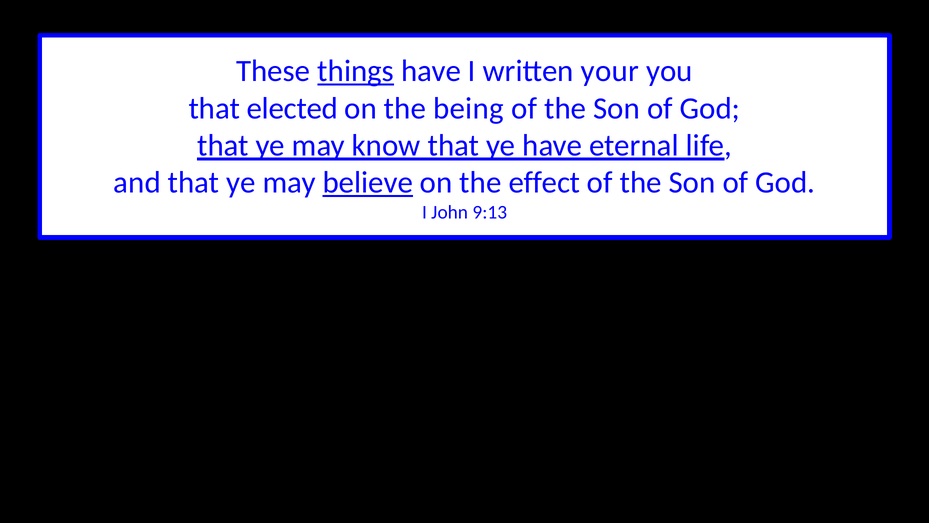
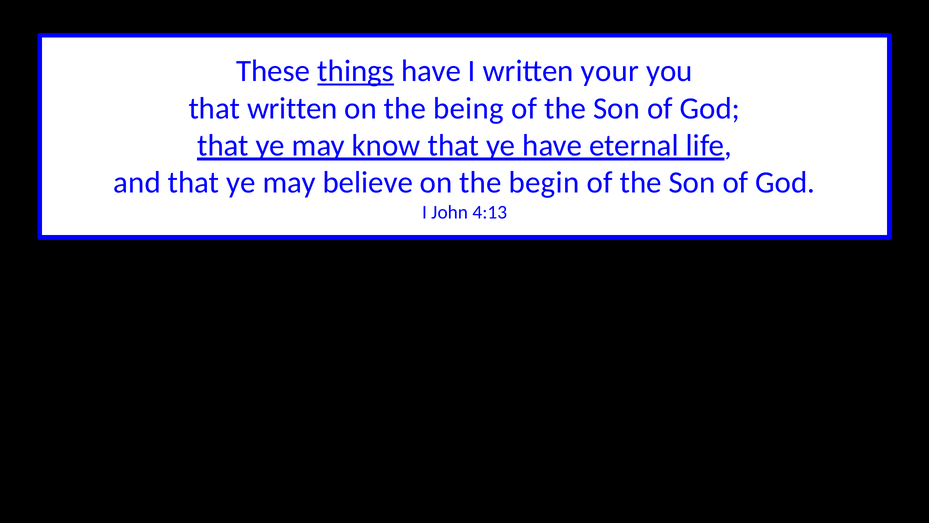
that elected: elected -> written (292, 108)
believe underline: present -> none (368, 183)
effect: effect -> begin (544, 183)
9:13: 9:13 -> 4:13 (490, 212)
